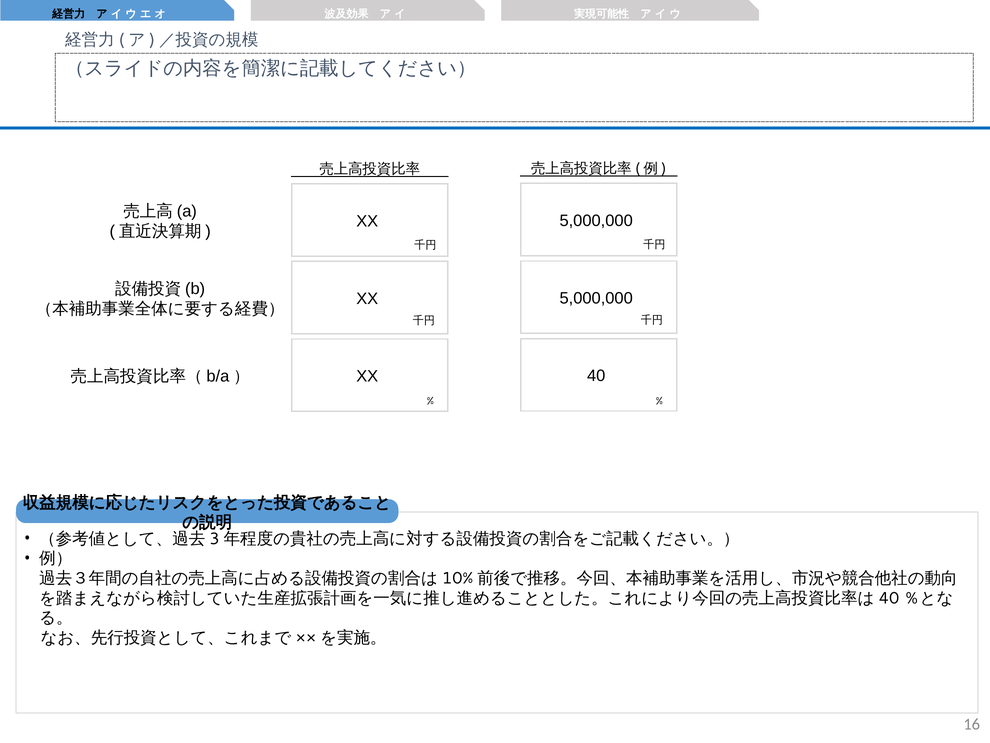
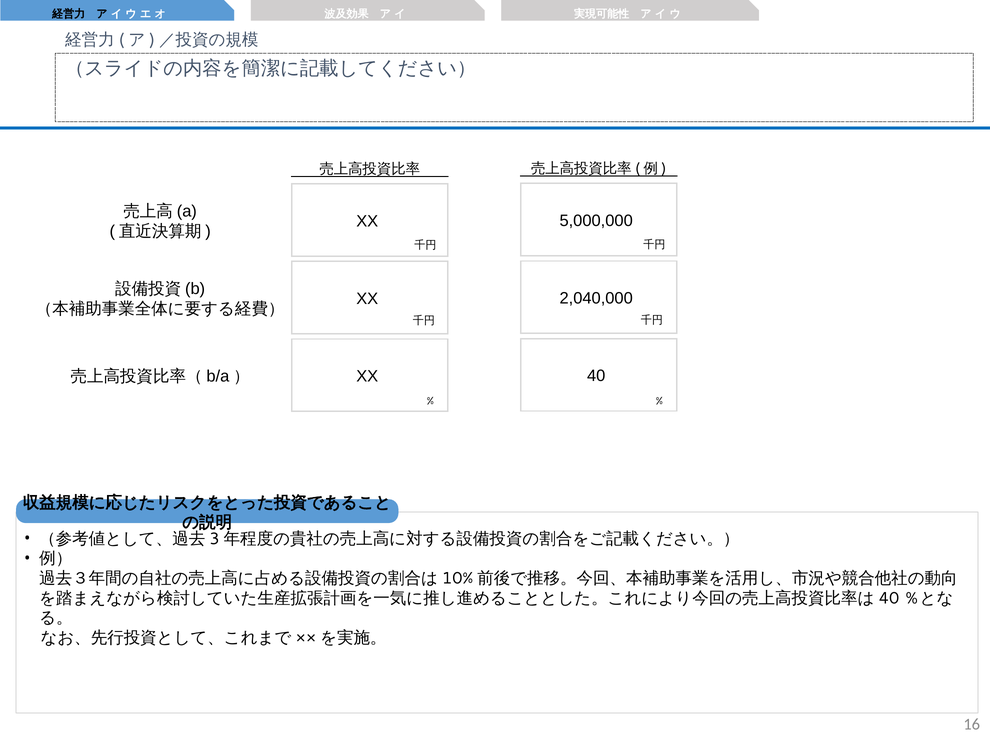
5,000,000: 5,000,000 -> 2,040,000 (596, 298)
